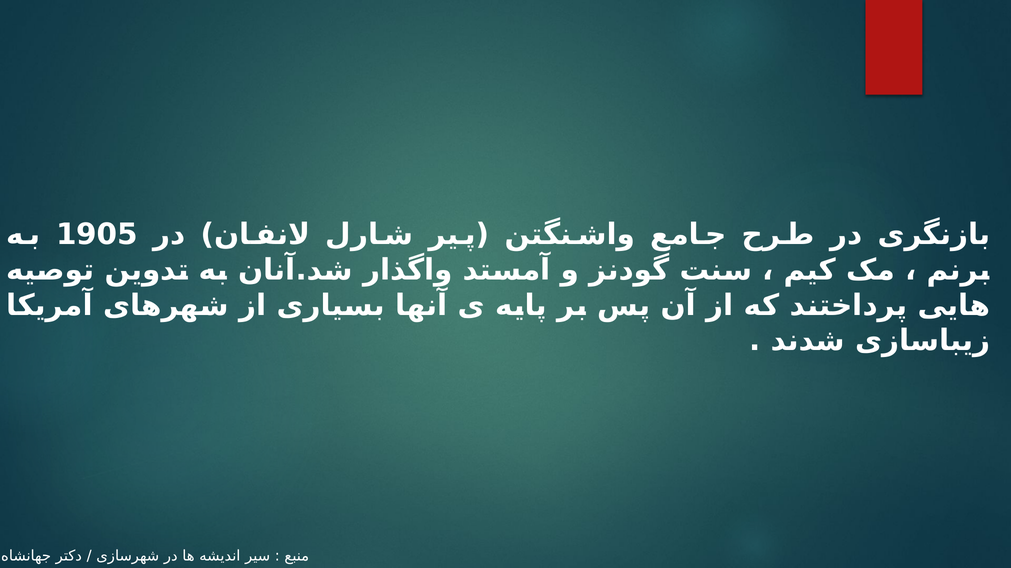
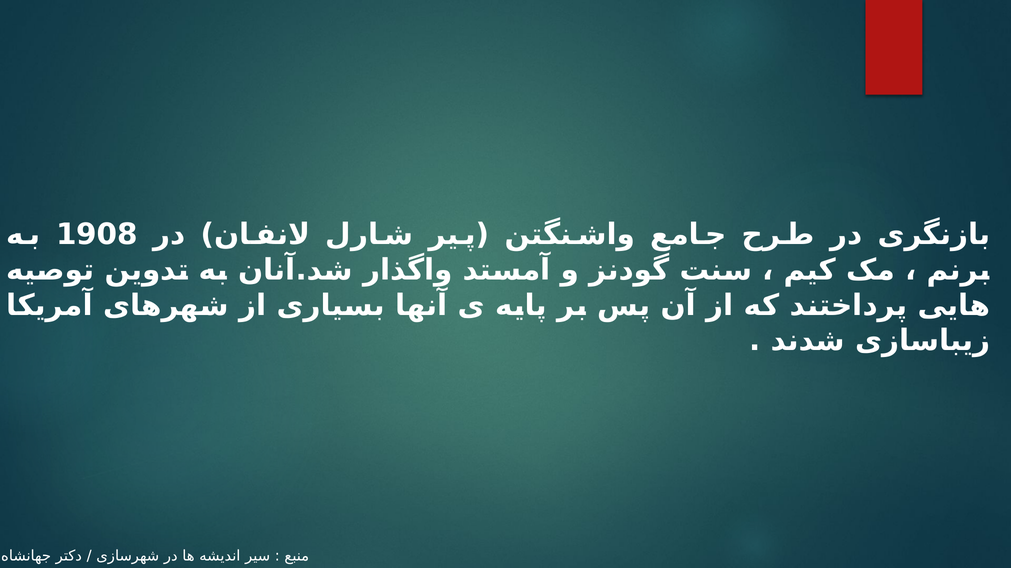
1905: 1905 -> 1908 (97, 235)
